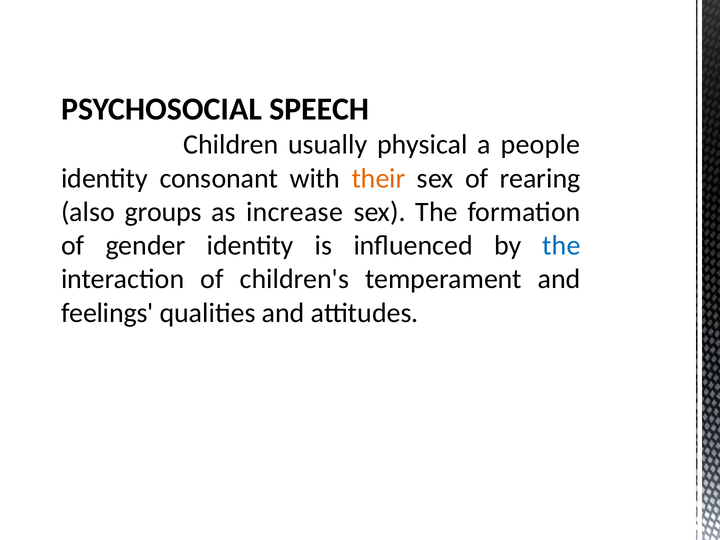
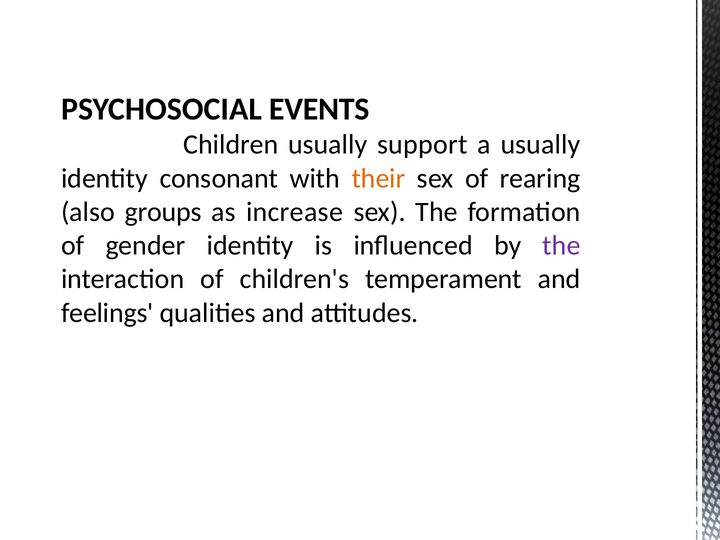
SPEECH: SPEECH -> EVENTS (319, 109)
physical: physical -> support (422, 145)
a people: people -> usually (541, 145)
the colour: blue -> purple (561, 246)
